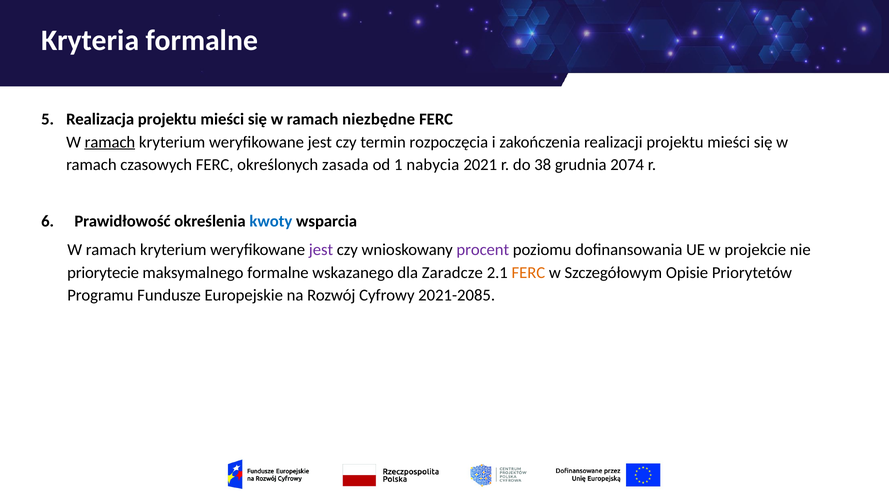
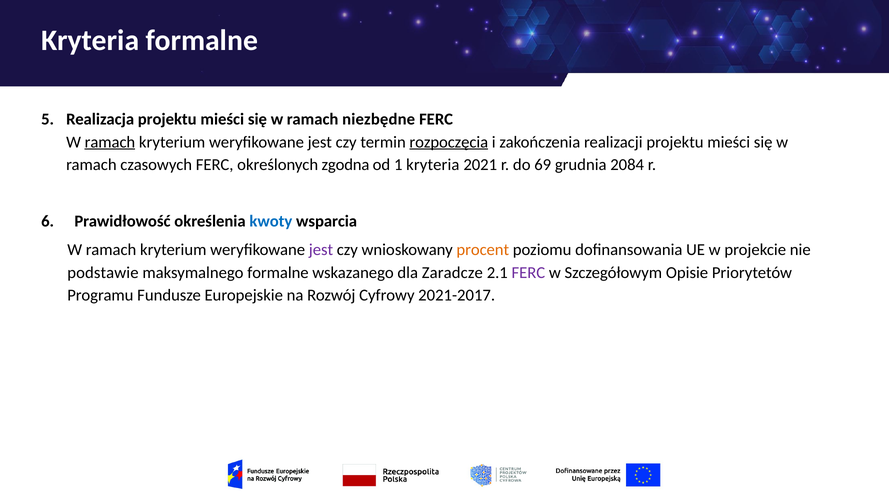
rozpoczęcia underline: none -> present (449, 142)
zasada: zasada -> zgodna (345, 165)
1 nabycia: nabycia -> kryteria (433, 165)
38: 38 -> 69 (543, 165)
2074: 2074 -> 2084 (627, 165)
procent colour: purple -> orange (483, 250)
priorytecie: priorytecie -> podstawie (103, 273)
FERC colour: orange -> purple (528, 273)
2021-2085: 2021-2085 -> 2021-2017 (457, 295)
